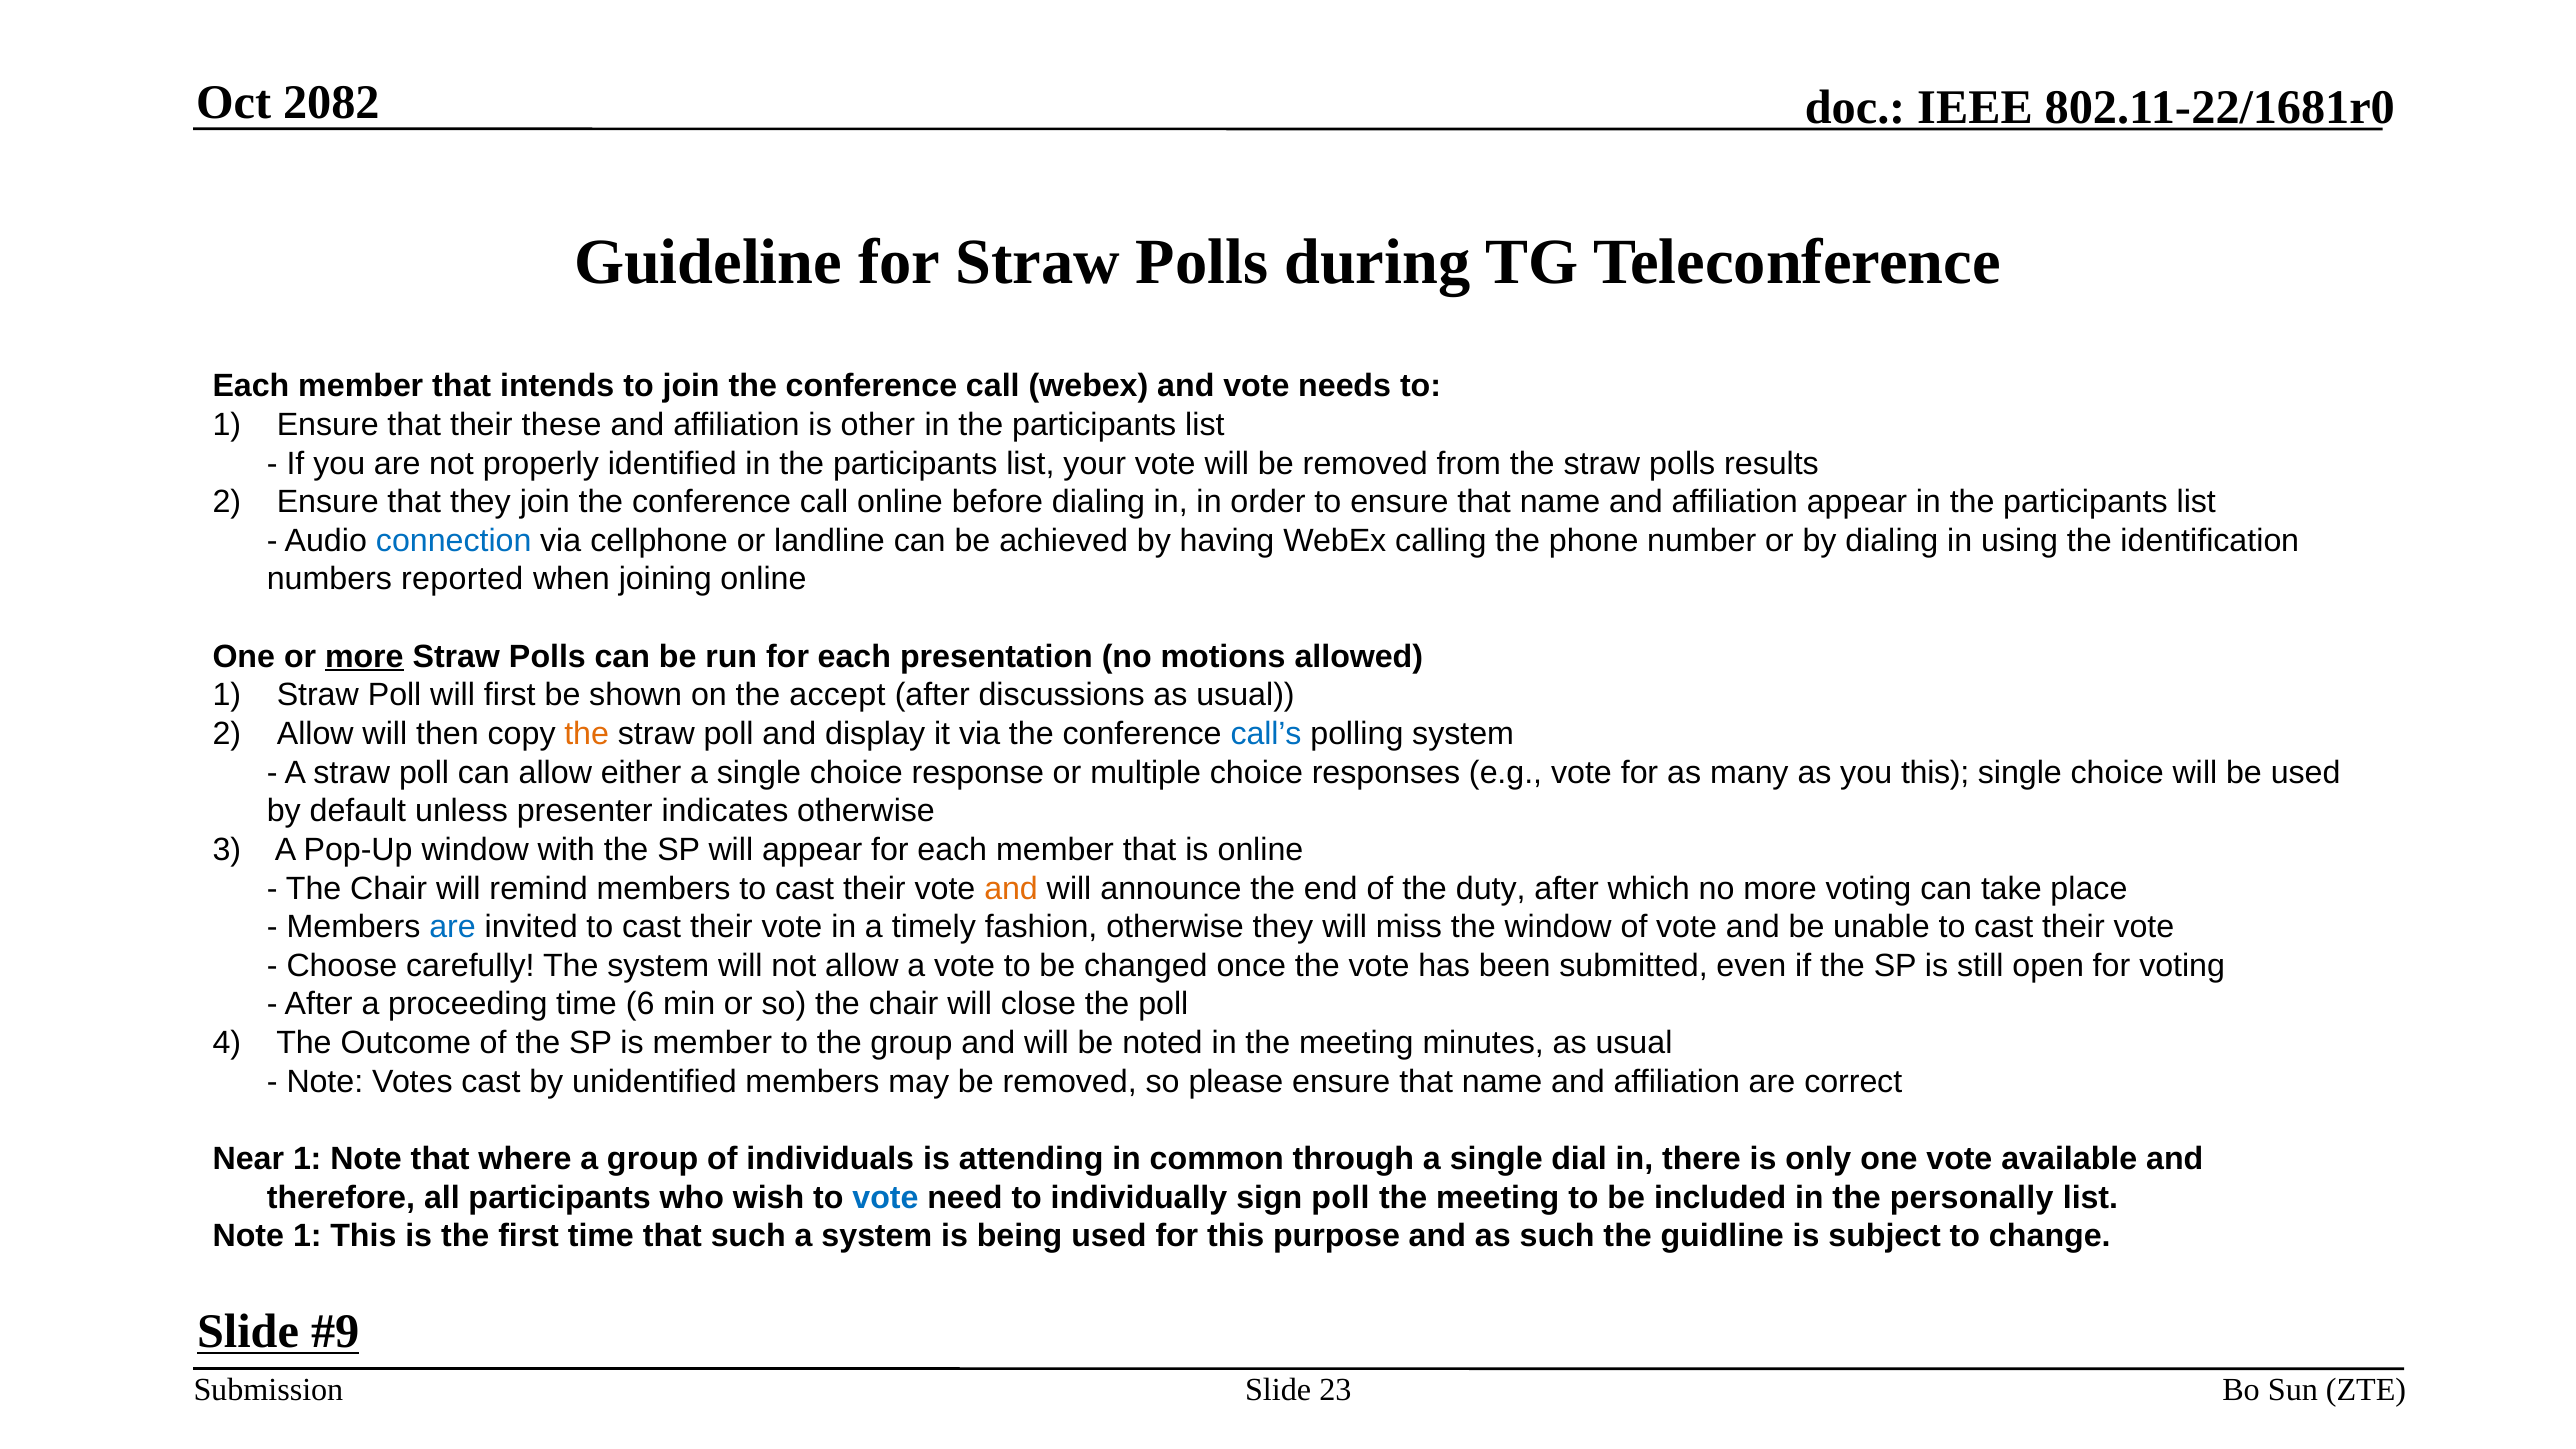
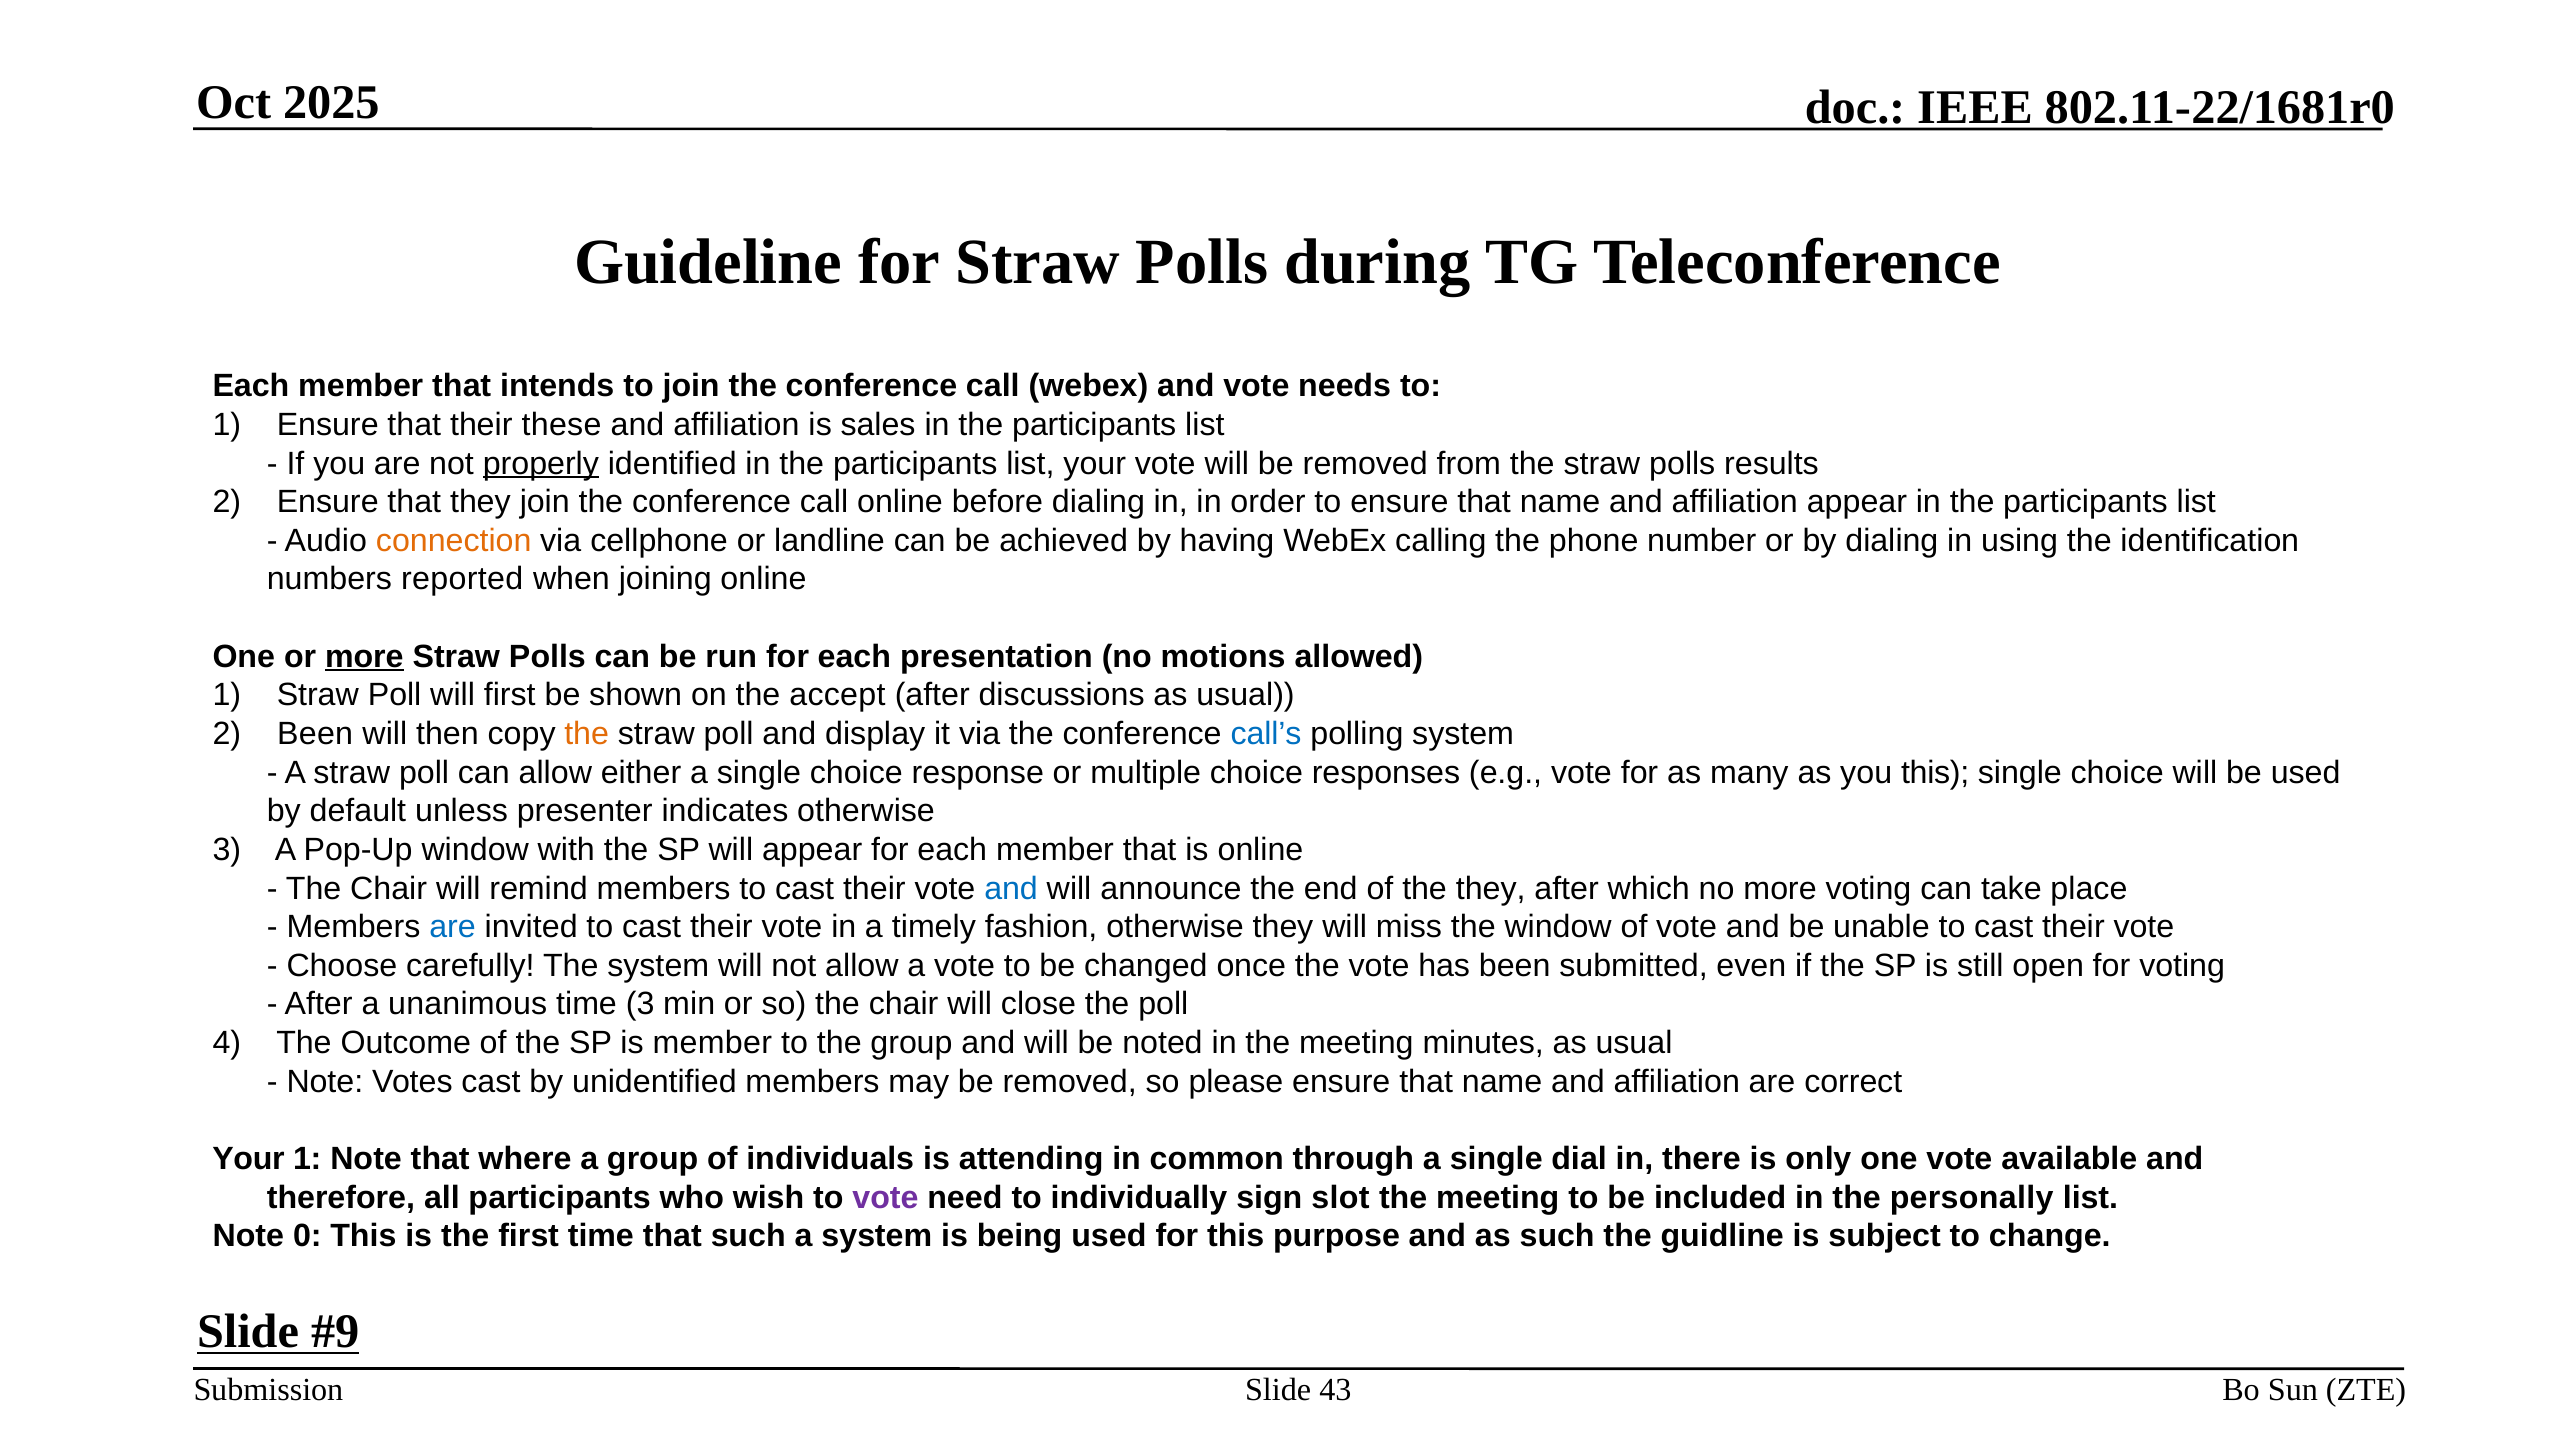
2082: 2082 -> 2025 (331, 102)
other: other -> sales (878, 425)
properly underline: none -> present (541, 463)
connection colour: blue -> orange (454, 541)
2 Allow: Allow -> Been (315, 734)
and colour: orange -> blue (1011, 888)
the duty: duty -> they (1491, 888)
proceeding: proceeding -> unanimous (468, 1004)
time 6: 6 -> 3 (640, 1004)
Near: Near -> Your (248, 1159)
vote colour: blue -> purple (885, 1198)
sign poll: poll -> slot (1340, 1198)
Note 1: 1 -> 0 (307, 1236)
23: 23 -> 43 (1335, 1390)
